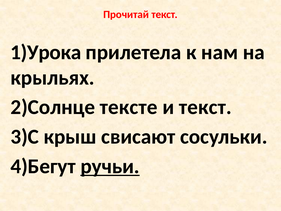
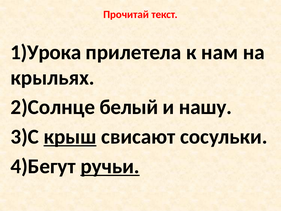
тексте: тексте -> белый (129, 107)
и текст: текст -> нашу (205, 107)
крыш underline: none -> present (70, 137)
